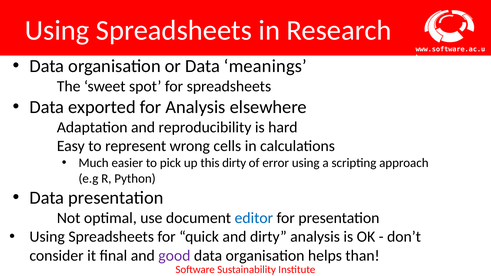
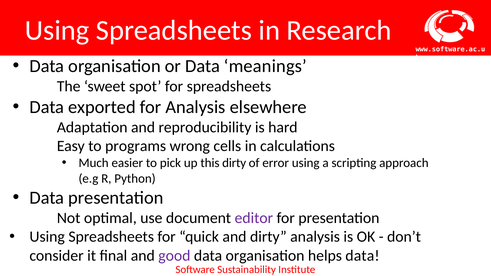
represent: represent -> programs (136, 146)
editor colour: blue -> purple (254, 218)
helps than: than -> data (362, 256)
